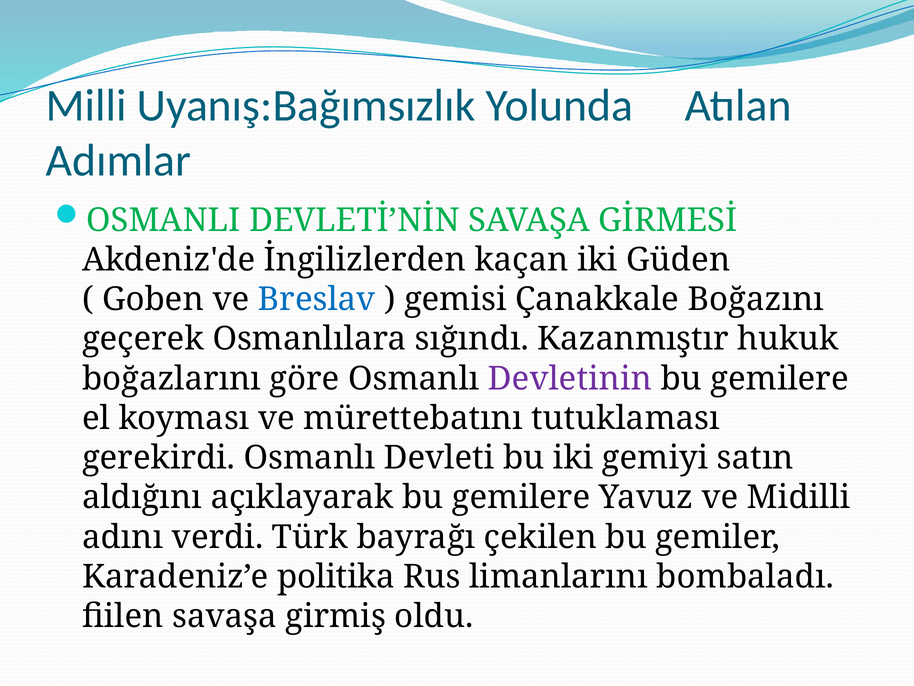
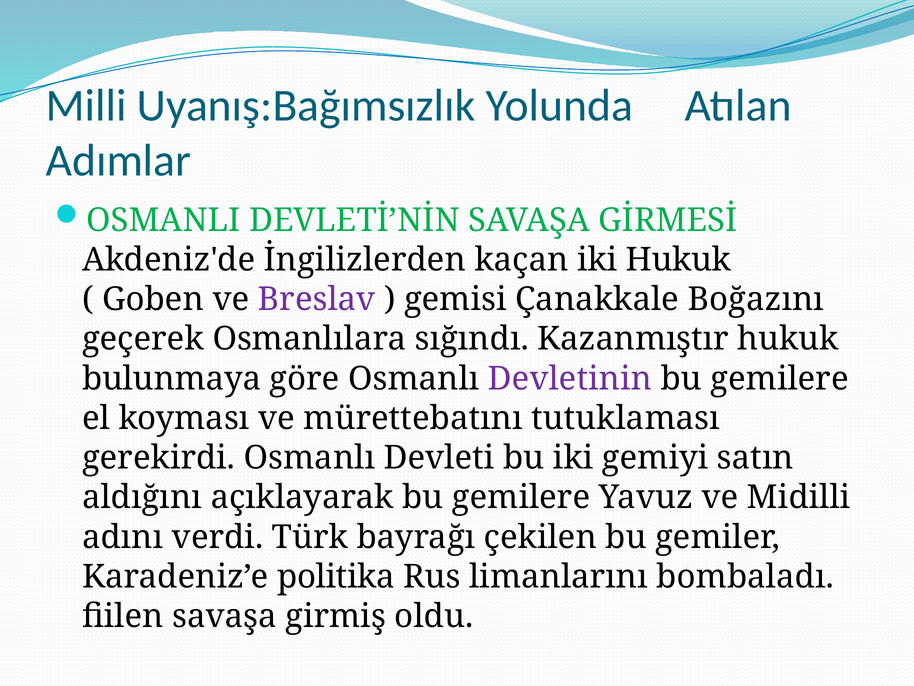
iki Güden: Güden -> Hukuk (679, 260)
Breslav colour: blue -> purple (317, 299)
boğazlarını: boğazlarını -> bulunmaya (172, 378)
